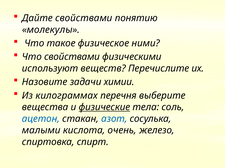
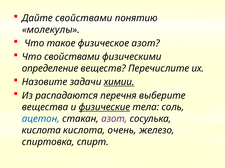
физическое ними: ними -> азот (146, 43)
используют: используют -> определение (50, 69)
химии underline: none -> present (119, 82)
килограммах: килограммах -> распадаются (67, 96)
азот colour: blue -> purple (114, 119)
малыми: малыми -> кислота (41, 131)
